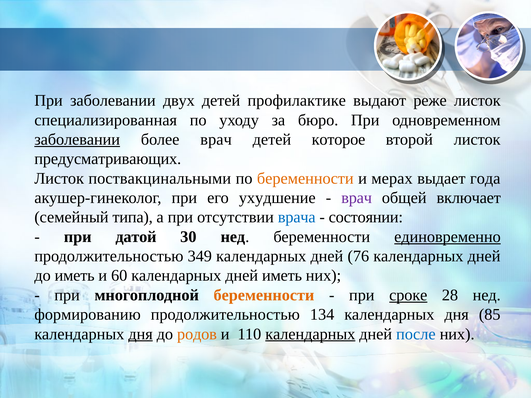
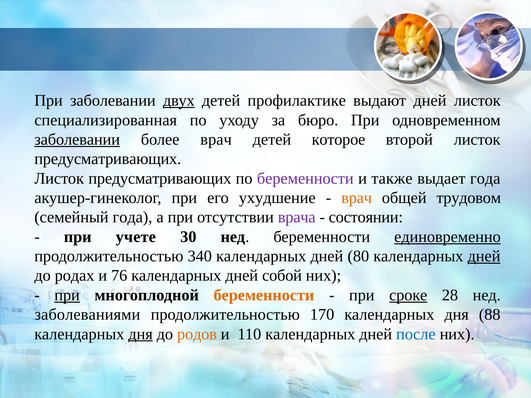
двух underline: none -> present (179, 101)
выдают реже: реже -> дней (430, 101)
поствакцинальными: поствакцинальными -> предусматривающих (160, 178)
беременности colour: orange -> purple (305, 178)
мерах: мерах -> также (392, 178)
врач colour: purple -> orange (357, 198)
включает: включает -> трудовом (469, 198)
семейный типа: типа -> года (133, 217)
врача colour: blue -> purple (297, 217)
датой: датой -> учете (136, 237)
349: 349 -> 340 (200, 256)
76: 76 -> 80 (358, 256)
дней underline: none -> present (484, 256)
до иметь: иметь -> родах (75, 276)
60: 60 -> 76 (119, 276)
дней иметь: иметь -> собой (282, 276)
при underline: none -> present (67, 295)
формированию: формированию -> заболеваниями (87, 315)
134: 134 -> 170 (322, 315)
85: 85 -> 88 (490, 315)
календарных underline: present -> none (310, 334)
